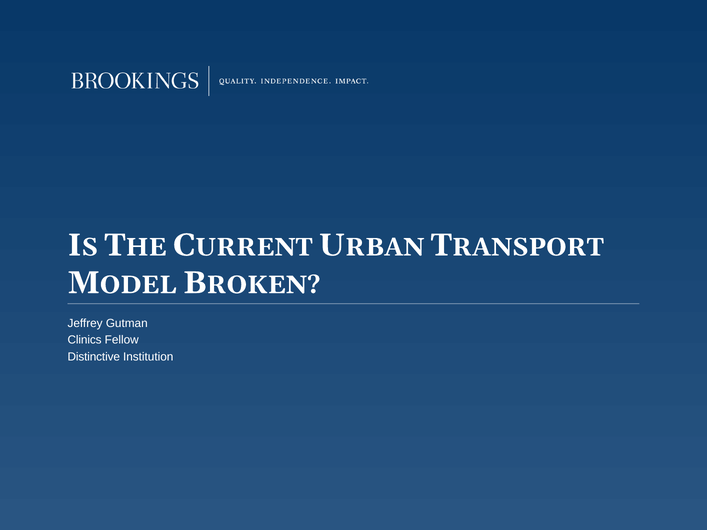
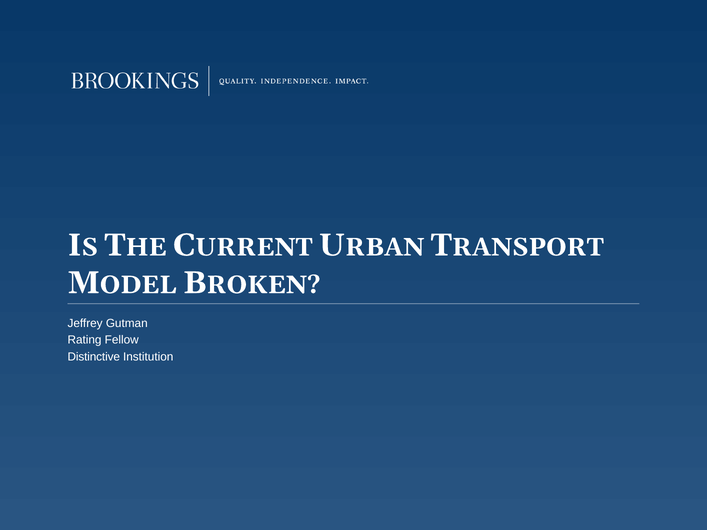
Clinics: Clinics -> Rating (85, 340)
